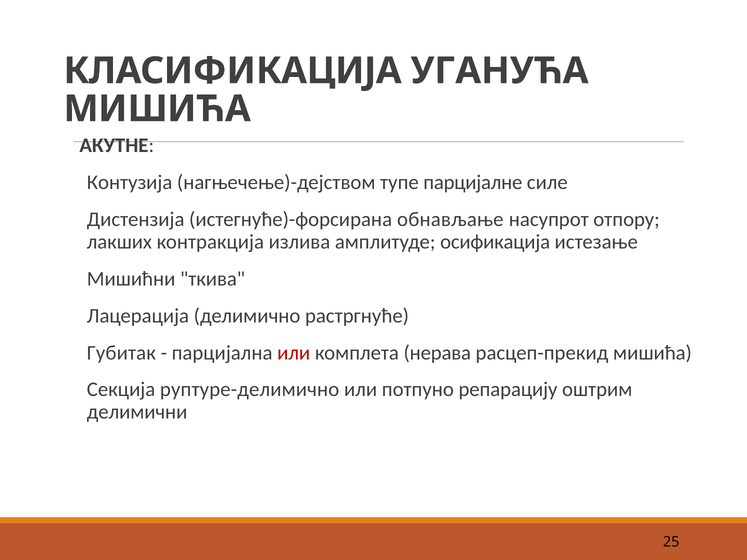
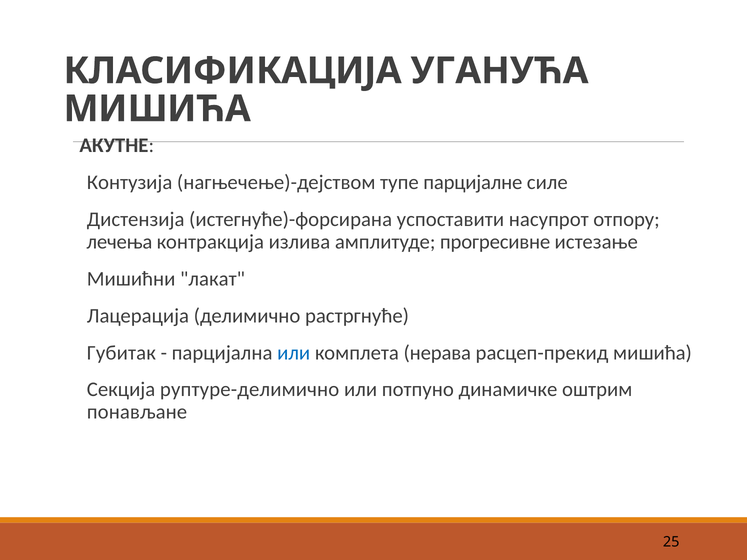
обнављање: обнављање -> успоставити (450, 220)
лакших: лакших -> лечења (119, 242)
осификација: осификација -> прогресивне (495, 242)
ткива: ткива -> лакат (213, 279)
или colour: red -> blue (294, 353)
репарацију: репарацију -> динамичке (508, 390)
делимични: делимични -> понављане (137, 412)
